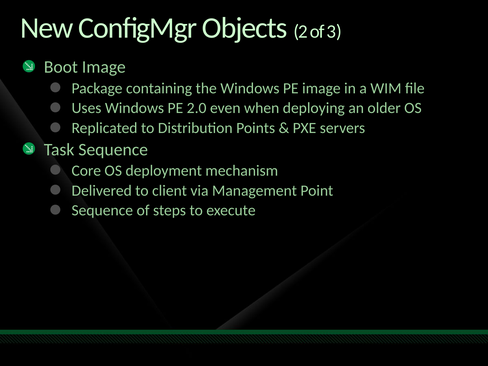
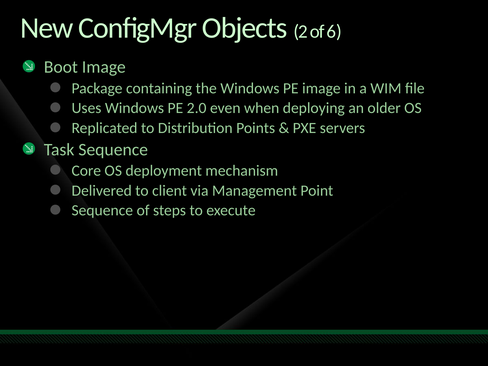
3: 3 -> 6 (334, 32)
